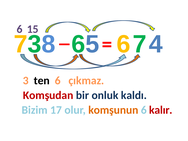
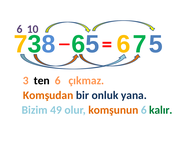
15: 15 -> 10 (33, 29)
4: 4 -> 5 (156, 44)
Komşudan colour: red -> orange (48, 95)
kaldı: kaldı -> yana (134, 95)
17: 17 -> 49 (56, 110)
kalır colour: red -> green (161, 110)
